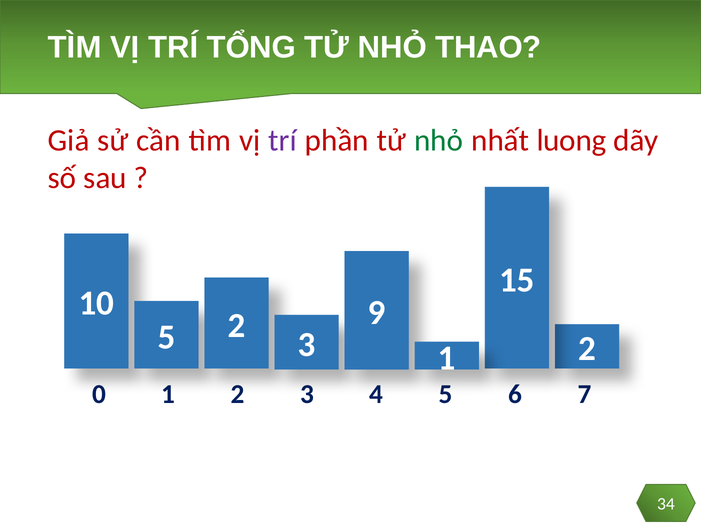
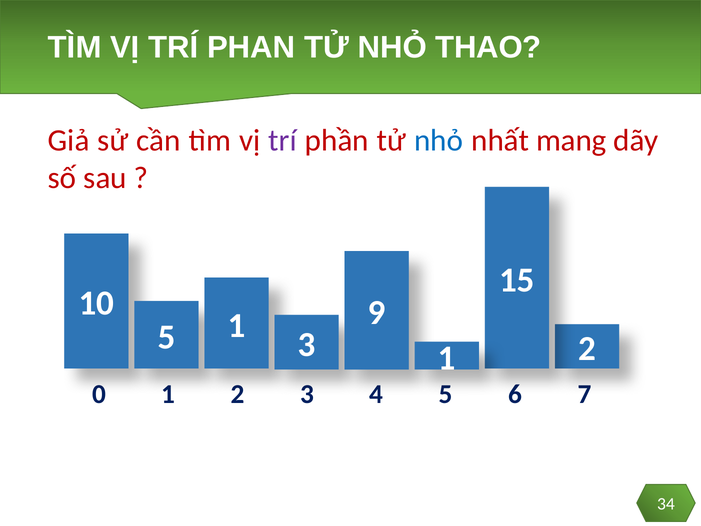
TỔNG: TỔNG -> PHAN (251, 48)
nhỏ colour: green -> blue (439, 140)
luong: luong -> mang (571, 140)
5 2: 2 -> 1 (237, 325)
